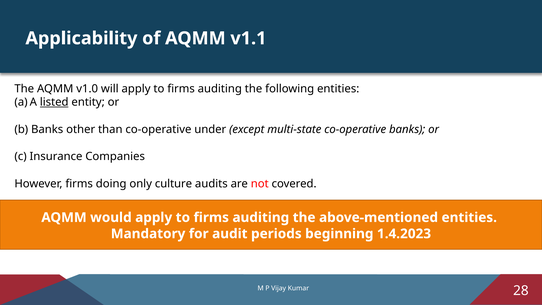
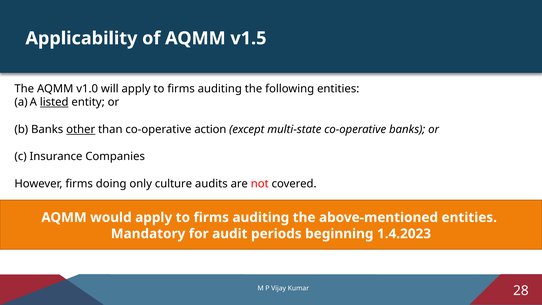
v1.1: v1.1 -> v1.5 (248, 38)
other underline: none -> present (81, 129)
under: under -> action (210, 129)
